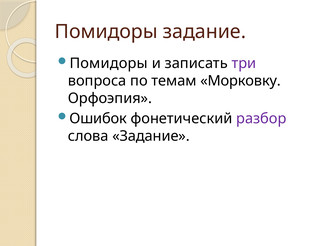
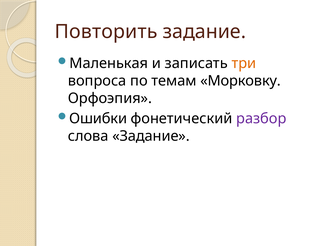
Помидоры: Помидоры -> Повторить (106, 32)
Помидоры: Помидоры -> Маленькая (109, 63)
три colour: purple -> orange (244, 63)
Ошибок: Ошибок -> Ошибки (98, 119)
